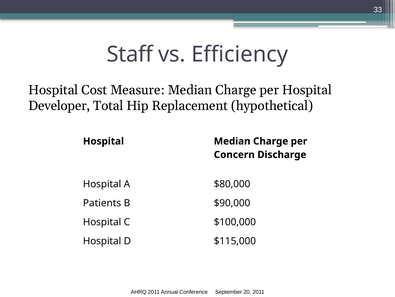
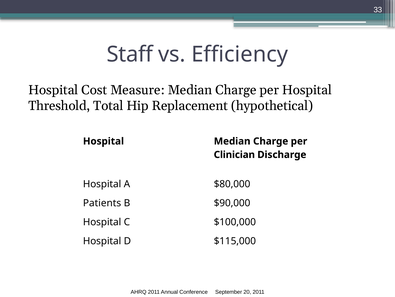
Developer: Developer -> Threshold (59, 106)
Concern: Concern -> Clinician (234, 154)
